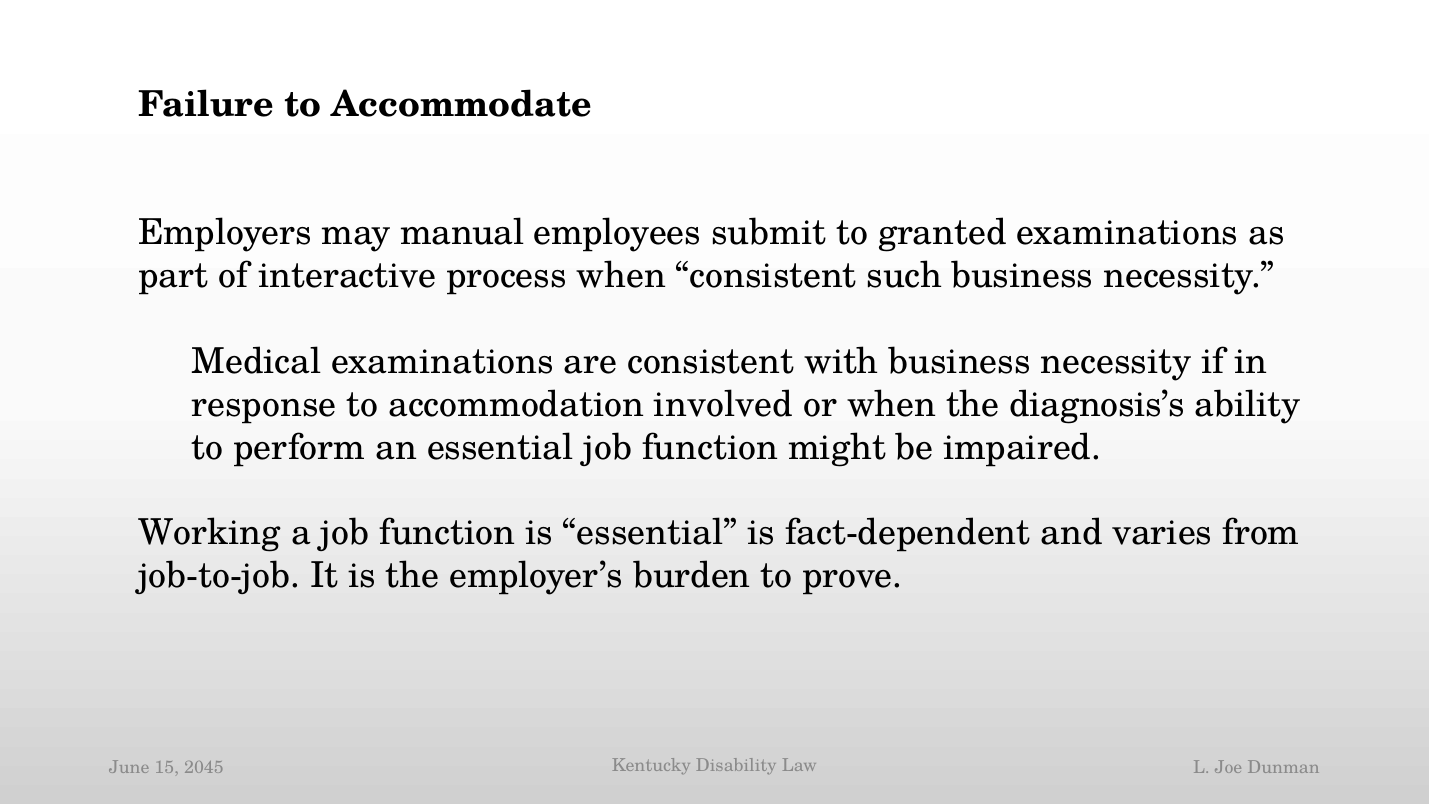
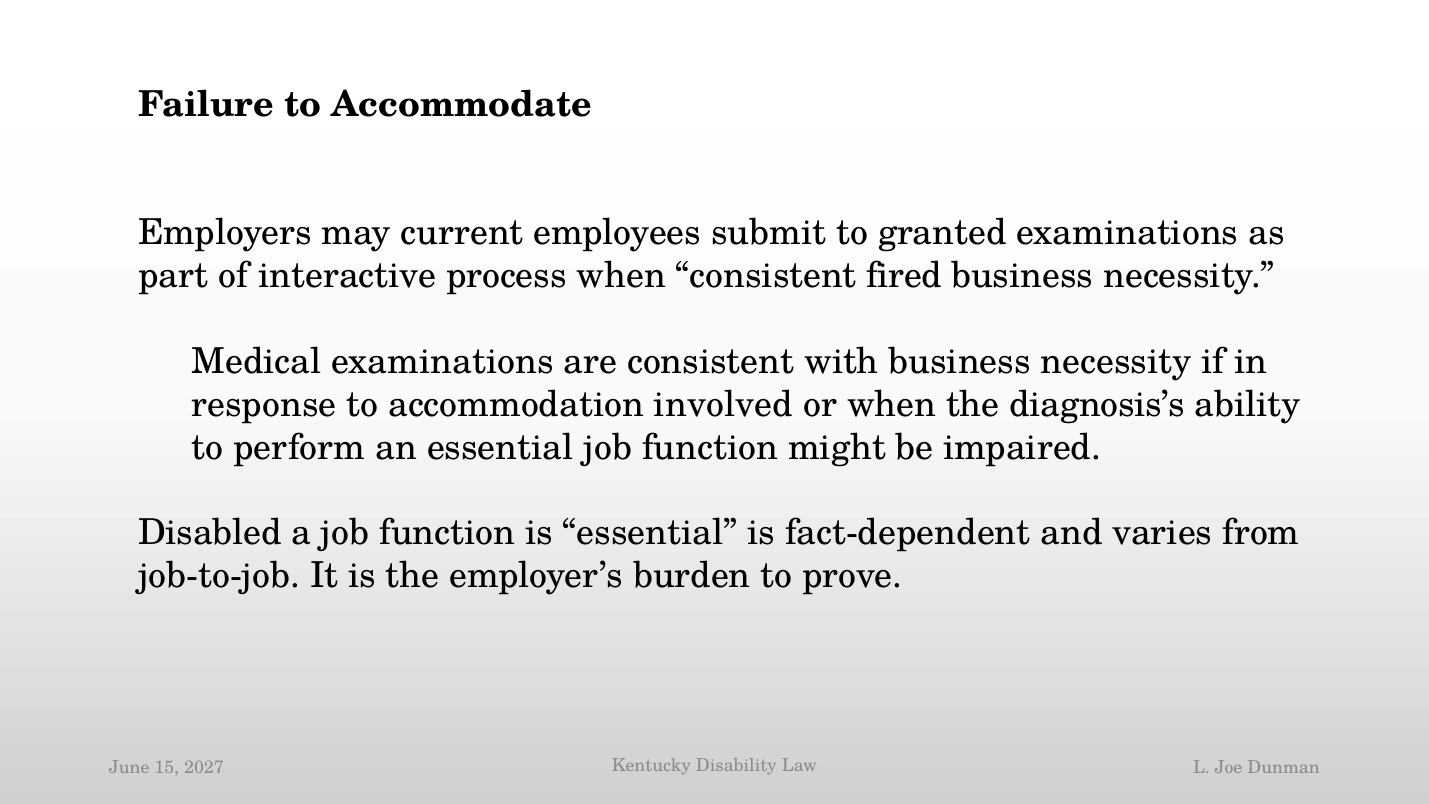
manual: manual -> current (462, 233)
such: such -> fired (904, 276)
Working: Working -> Disabled (210, 533)
2045: 2045 -> 2027 (204, 768)
